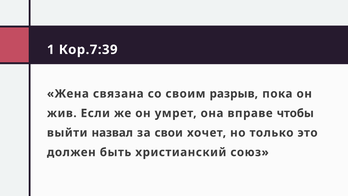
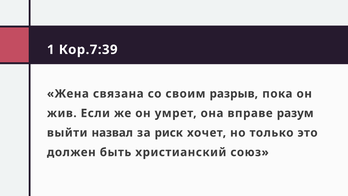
чтобы: чтобы -> разум (295, 113)
свои: свои -> риск (169, 133)
